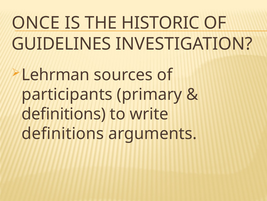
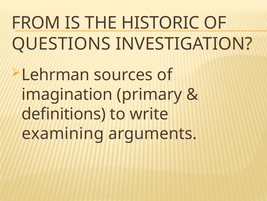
ONCE: ONCE -> FROM (36, 23)
GUIDELINES: GUIDELINES -> QUESTIONS (61, 44)
participants: participants -> imagination (67, 94)
definitions: definitions -> examining (63, 133)
